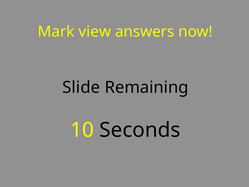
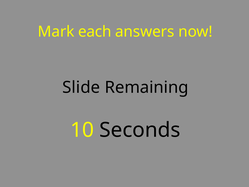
view: view -> each (95, 32)
